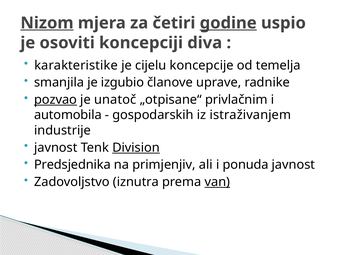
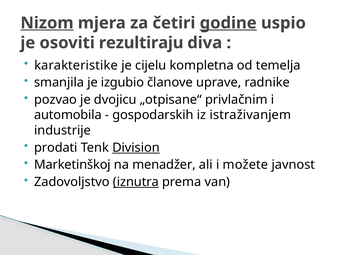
koncepciji: koncepciji -> rezultiraju (141, 43)
koncepcije: koncepcije -> kompletna (202, 66)
pozvao underline: present -> none (56, 100)
unatoč: unatoč -> dvojicu (115, 100)
javnost: javnost -> prodati (56, 148)
Predsjednika: Predsjednika -> Marketinškoj (72, 165)
primjenjiv: primjenjiv -> menadžer (164, 165)
ponuda: ponuda -> možete (245, 165)
iznutra underline: none -> present (136, 182)
van underline: present -> none (217, 182)
